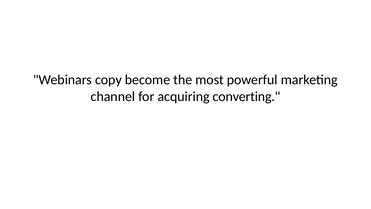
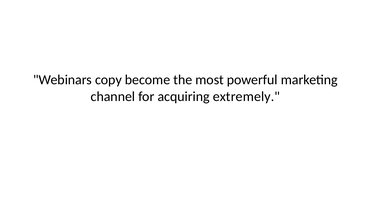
converting: converting -> extremely (246, 97)
